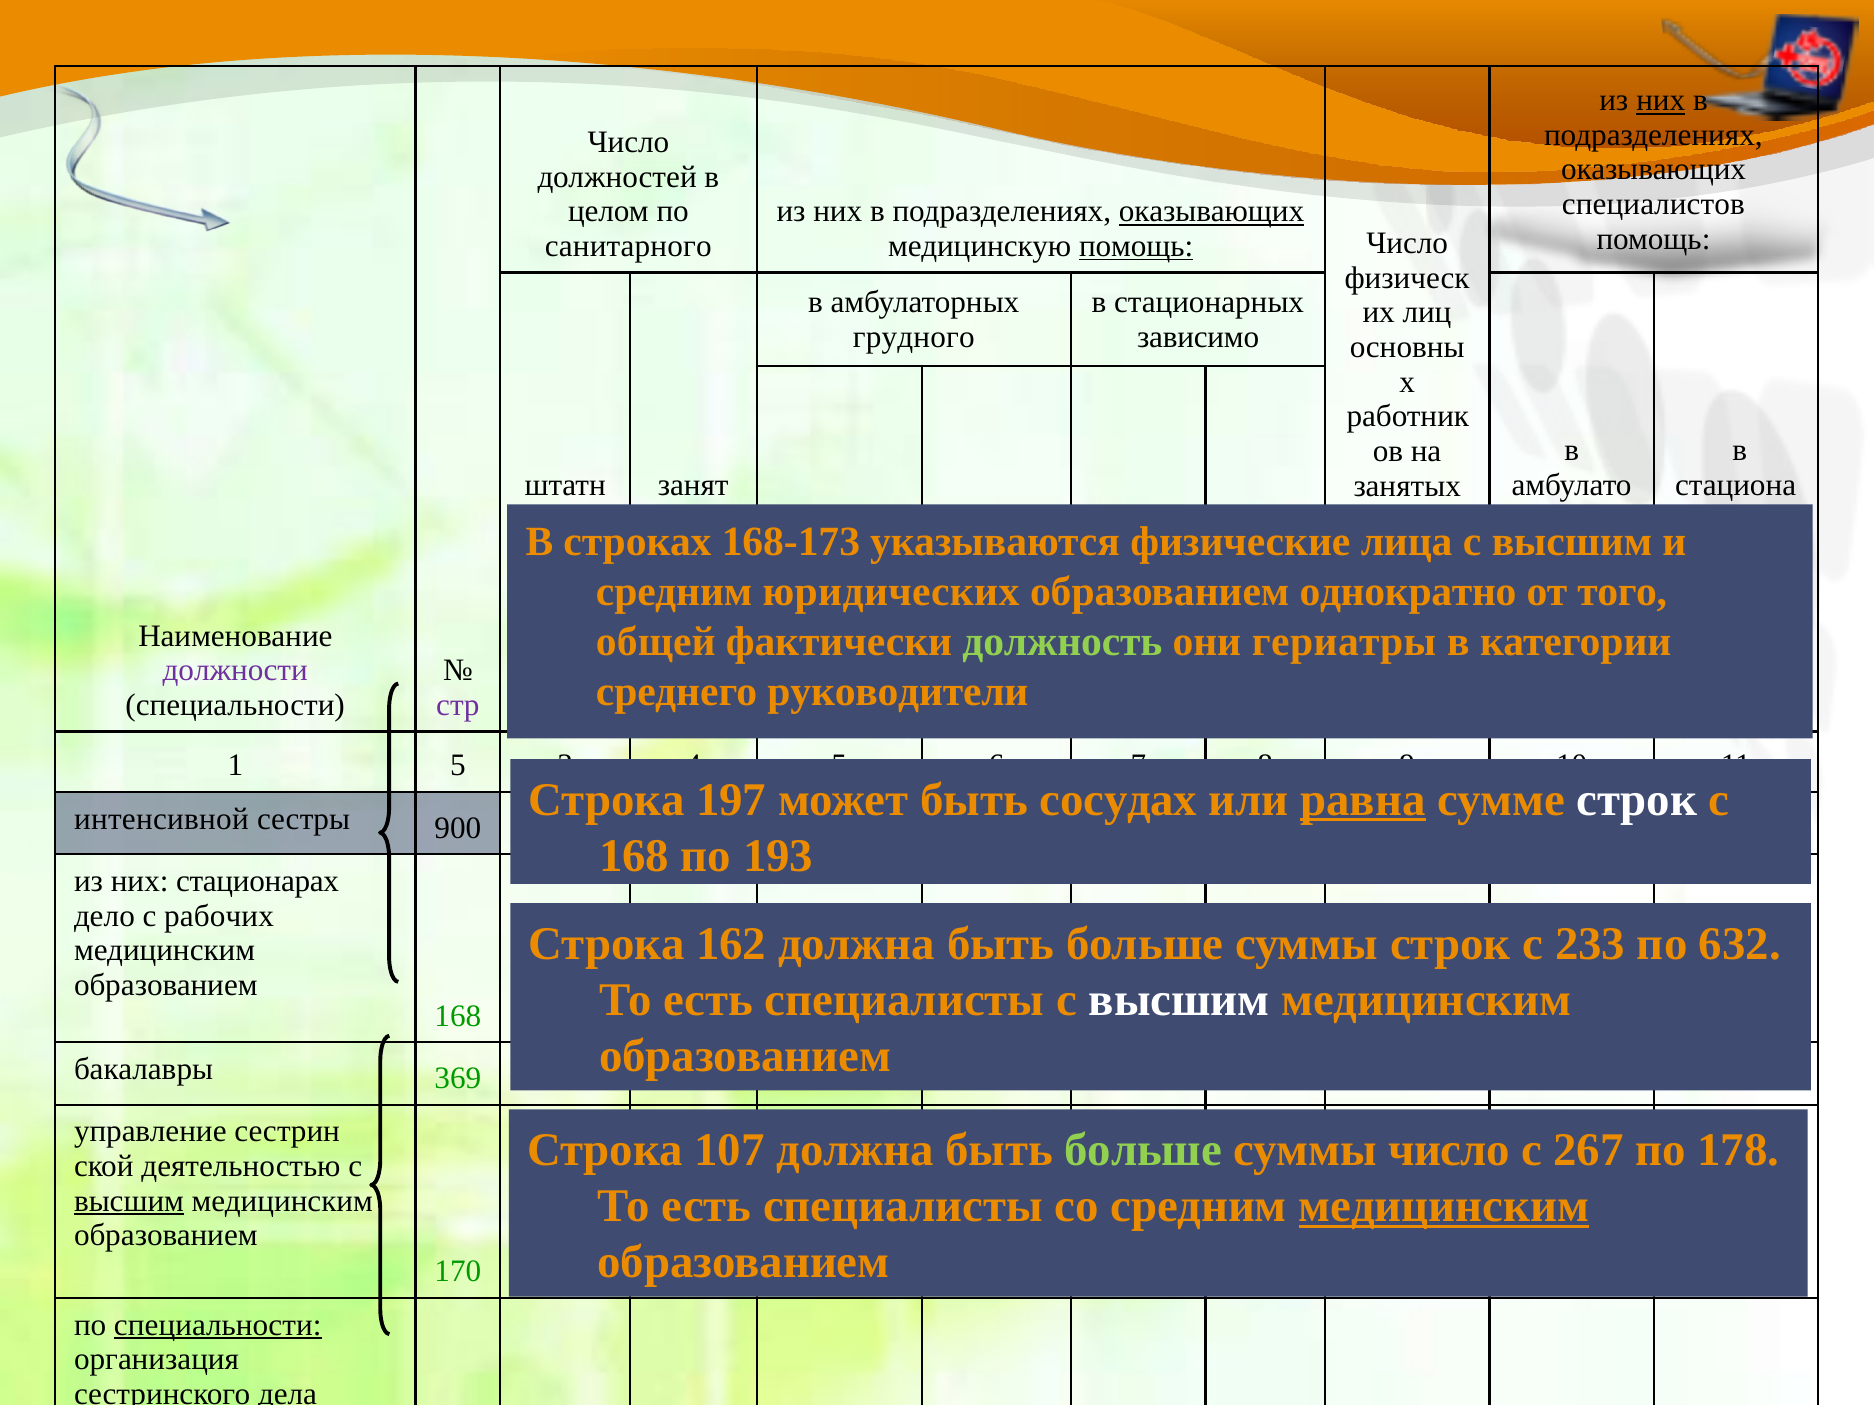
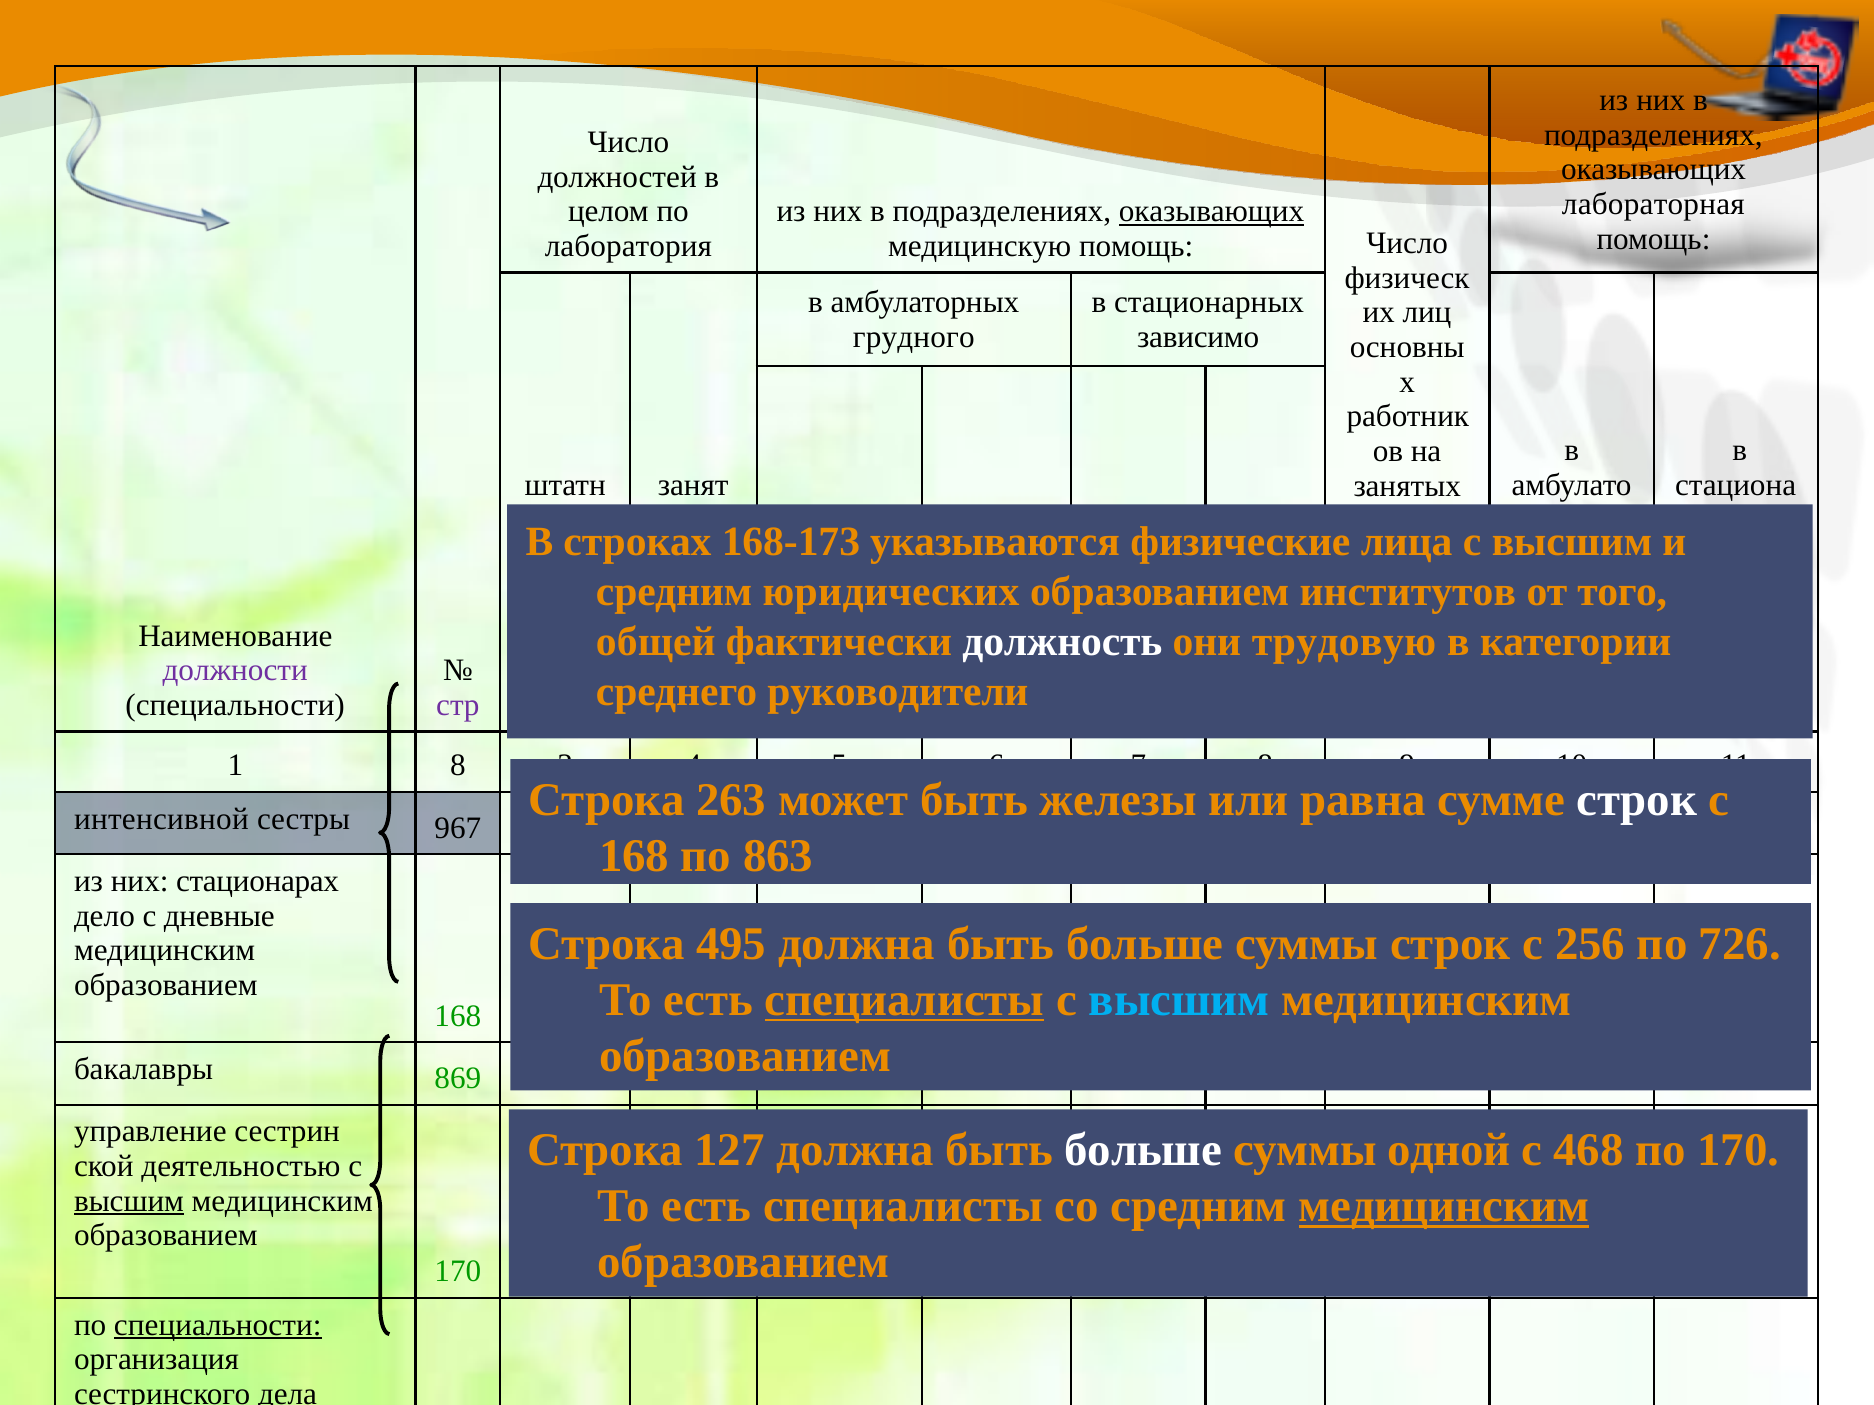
них underline: present -> none (1661, 100)
специалистов: специалистов -> лабораторная (1653, 204)
санитарного: санитарного -> лаборатория (628, 246)
помощь underline: present -> none (1136, 246)
однократно: однократно -> институтов (1408, 592)
должность colour: light green -> white (1062, 642)
гериатры: гериатры -> трудовую (1344, 642)
1 5: 5 -> 8 (458, 766)
197: 197 -> 263 (731, 800)
сосудах: сосудах -> железы (1118, 800)
равна underline: present -> none (1363, 800)
900: 900 -> 967 (458, 828)
193: 193 -> 863 (778, 856)
рабочих: рабочих -> дневные (219, 916)
162: 162 -> 495 (731, 944)
233: 233 -> 256 (1590, 944)
632: 632 -> 726 (1740, 944)
специалисты underline: none -> present (905, 1000)
высшим colour: white -> light blue (1179, 1000)
369: 369 -> 869 (458, 1079)
107: 107 -> 127 (730, 1150)
больше colour: light green -> white (1143, 1150)
суммы число: число -> одной (1449, 1150)
267: 267 -> 468 (1589, 1150)
по 178: 178 -> 170 (1738, 1150)
